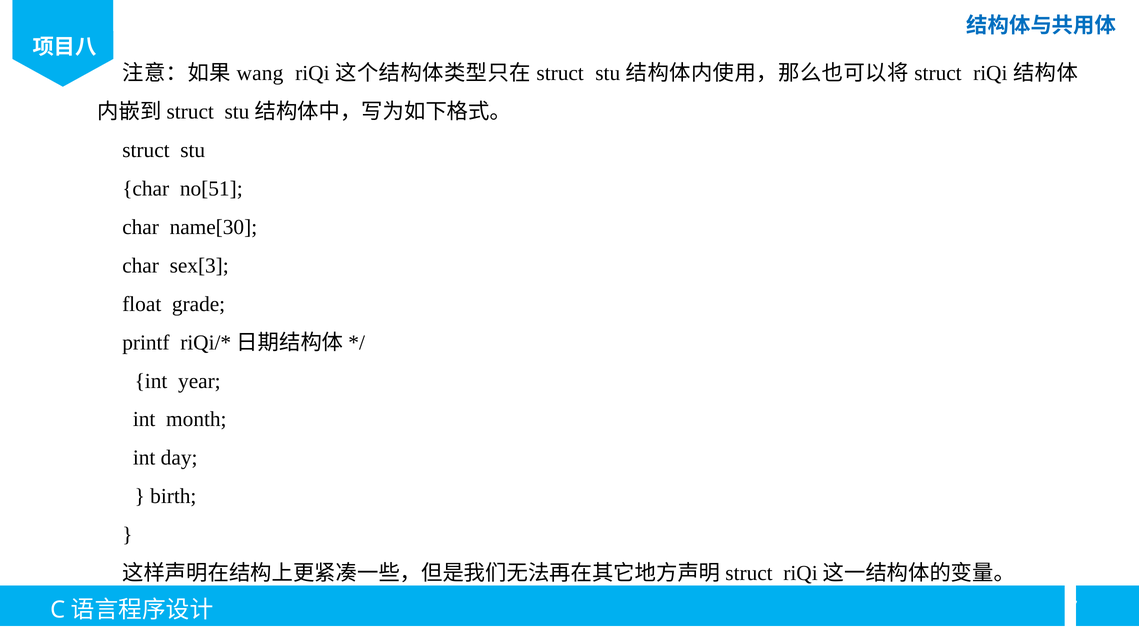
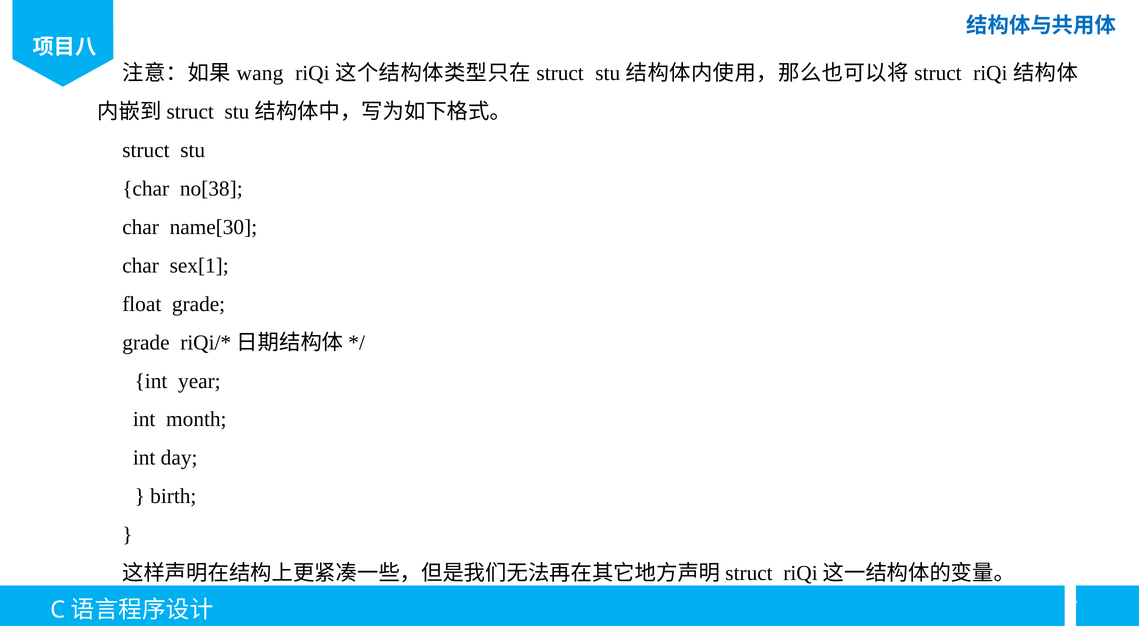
no[51: no[51 -> no[38 (211, 189)
sex[3: sex[3 -> sex[1 (199, 265)
printf: printf -> grade (146, 342)
